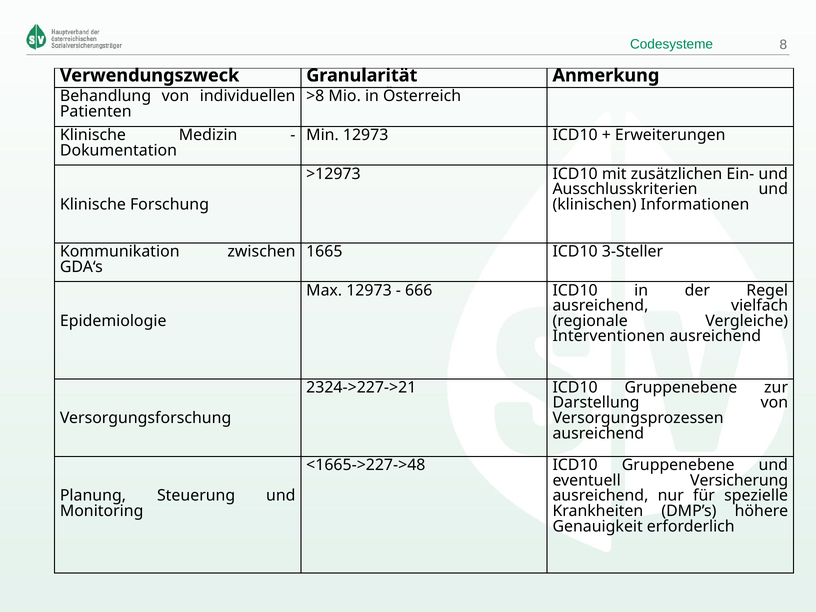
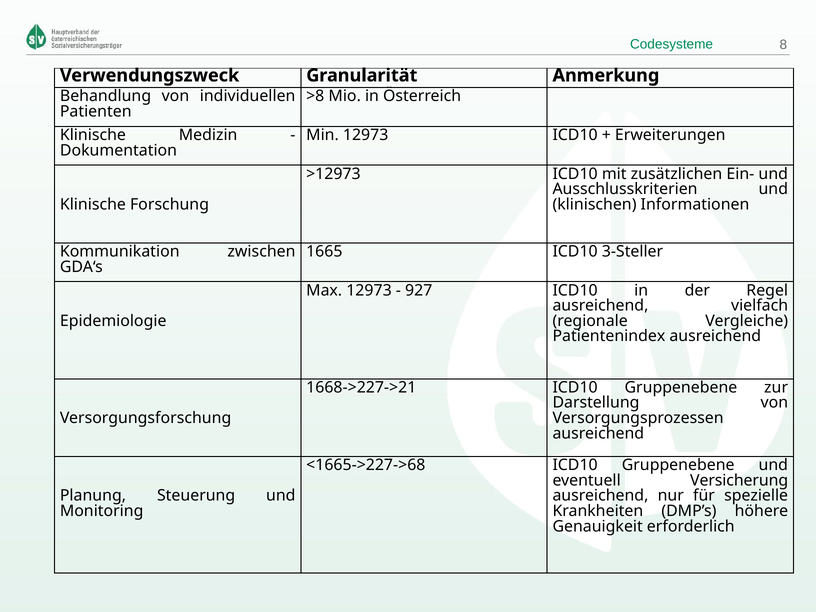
666: 666 -> 927 (419, 290)
Interventionen: Interventionen -> Patientenindex (609, 336)
2324->227->21: 2324->227->21 -> 1668->227->21 (361, 387)
<1665->227->48: <1665->227->48 -> <1665->227->68 (366, 465)
